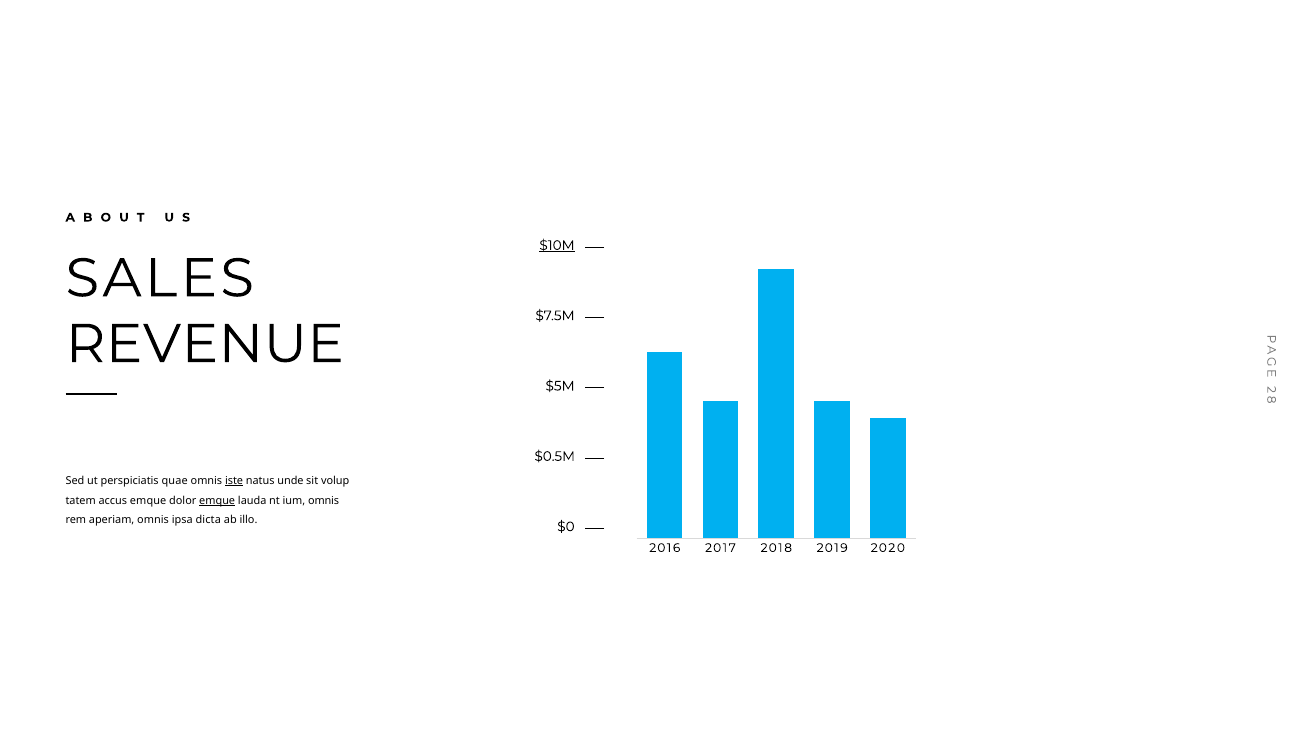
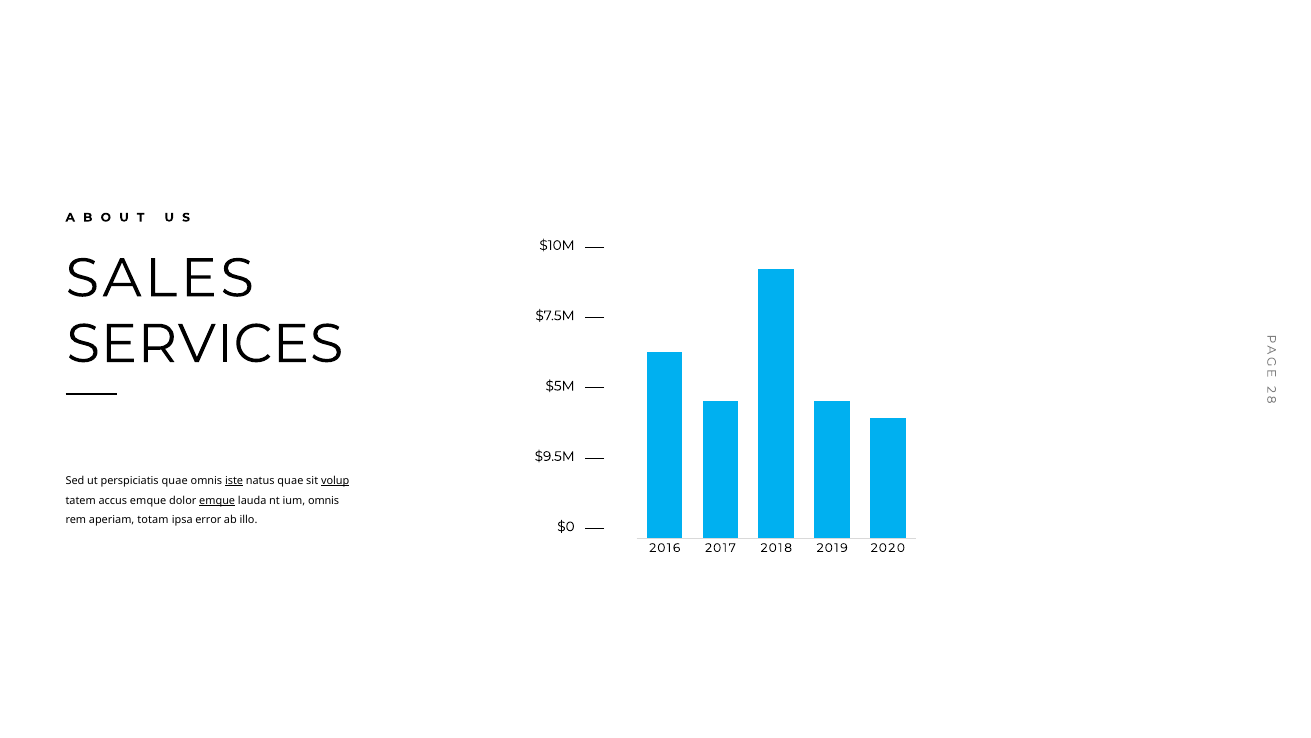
$10M underline: present -> none (557, 245)
REVENUE: REVENUE -> SERVICES (205, 344)
$0.5M: $0.5M -> $9.5M (555, 456)
natus unde: unde -> quae (290, 481)
volup underline: none -> present (335, 481)
aperiam omnis: omnis -> totam (153, 520)
dicta: dicta -> error (208, 520)
